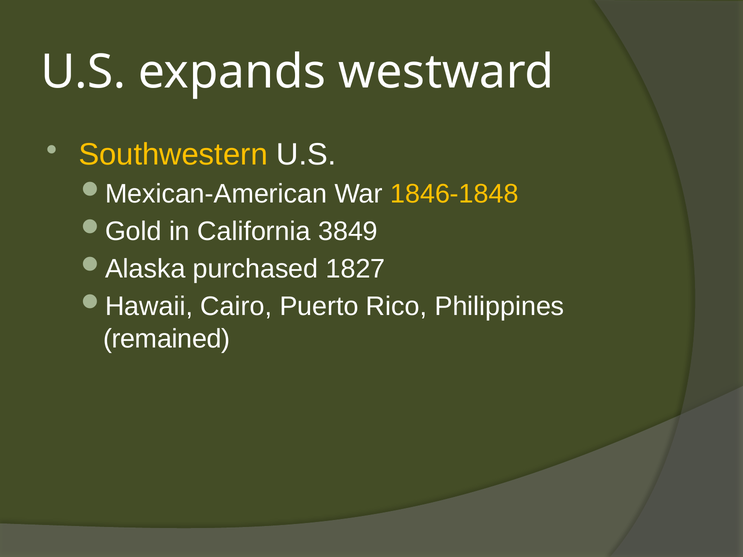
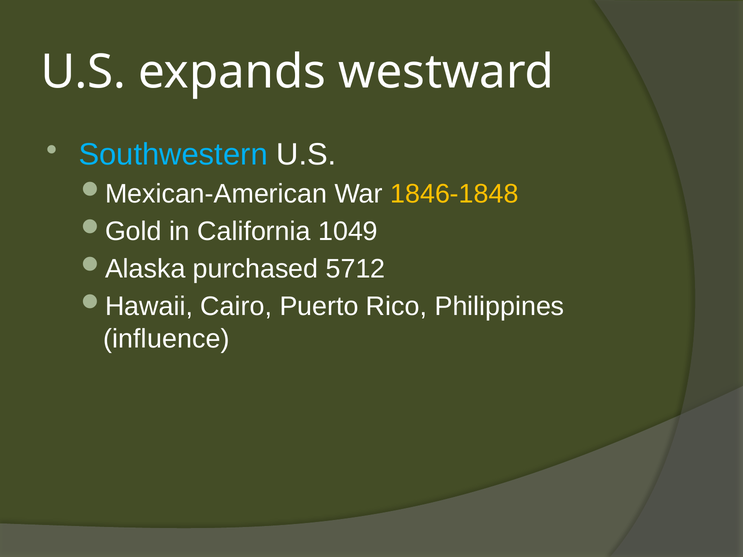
Southwestern colour: yellow -> light blue (173, 154)
3849: 3849 -> 1049 (348, 232)
1827: 1827 -> 5712 (356, 269)
remained: remained -> influence (166, 339)
